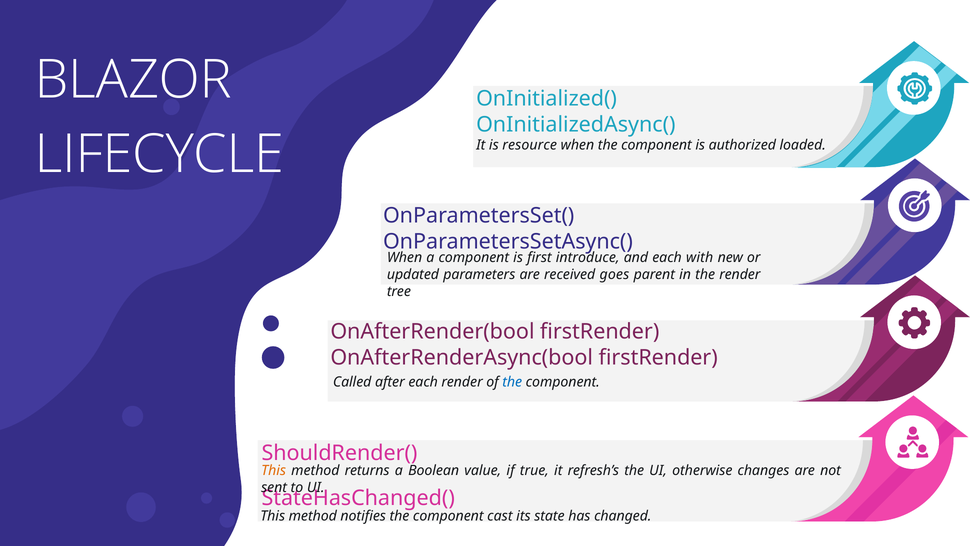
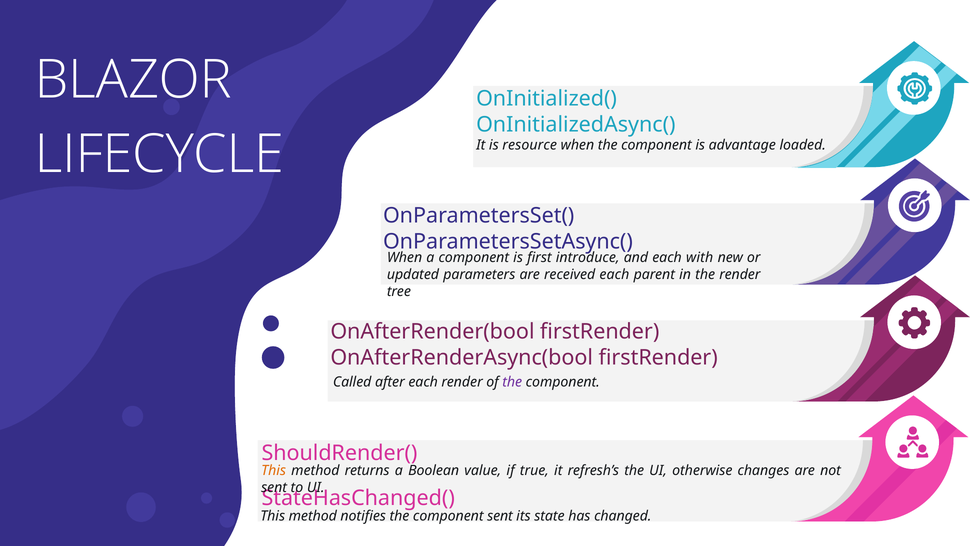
authorized: authorized -> advantage (742, 145)
received goes: goes -> each (614, 274)
the colour: blue -> purple (512, 382)
component cast: cast -> sent (500, 516)
